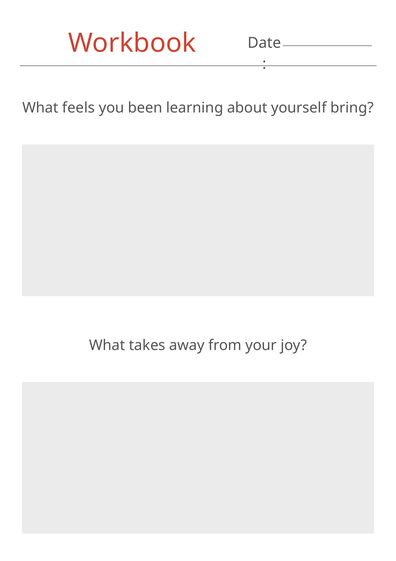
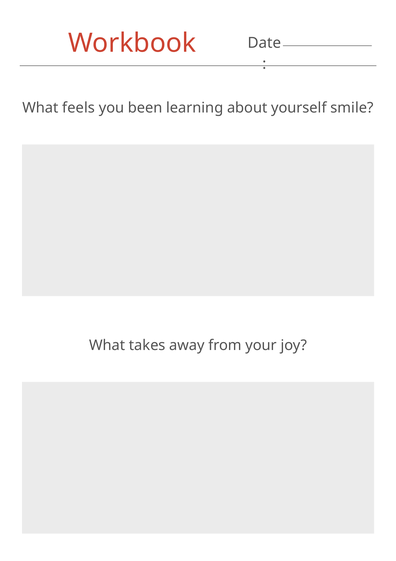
bring: bring -> smile (352, 108)
